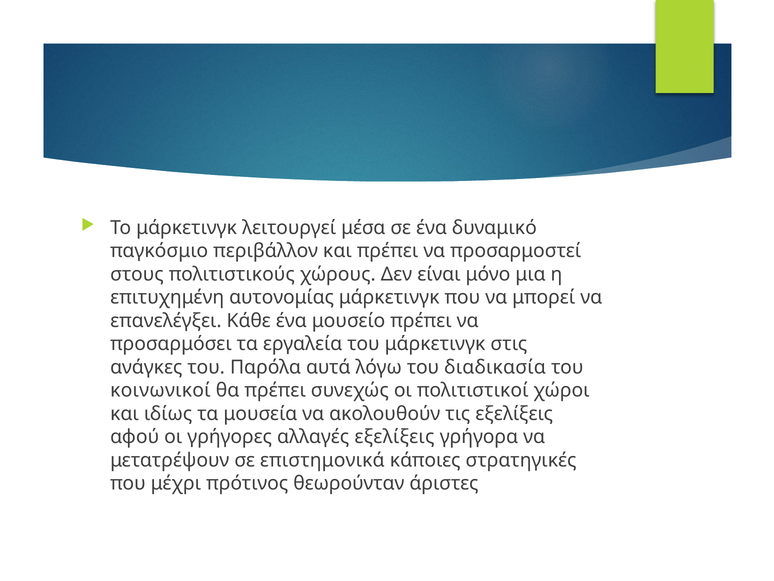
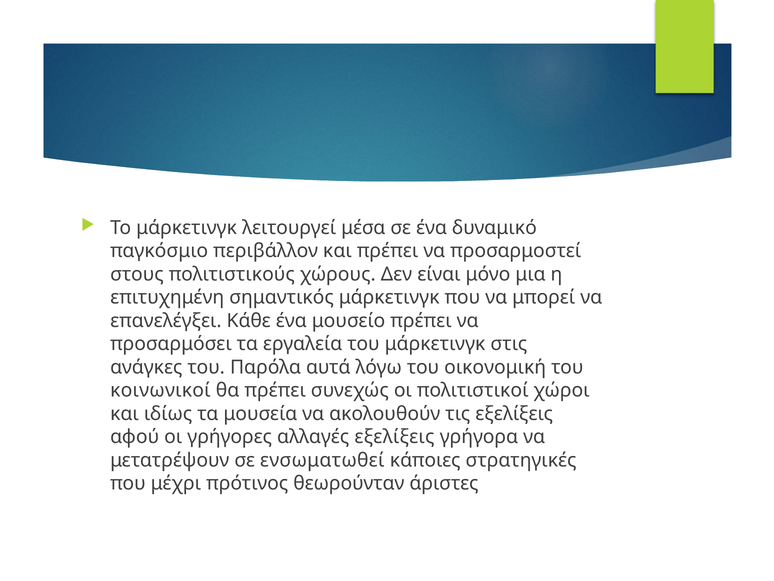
αυτονομίας: αυτονομίας -> σημαντικός (282, 297)
διαδικασία: διαδικασία -> οικονομική (495, 367)
επιστημονικά: επιστημονικά -> ενσωματωθεί (322, 460)
